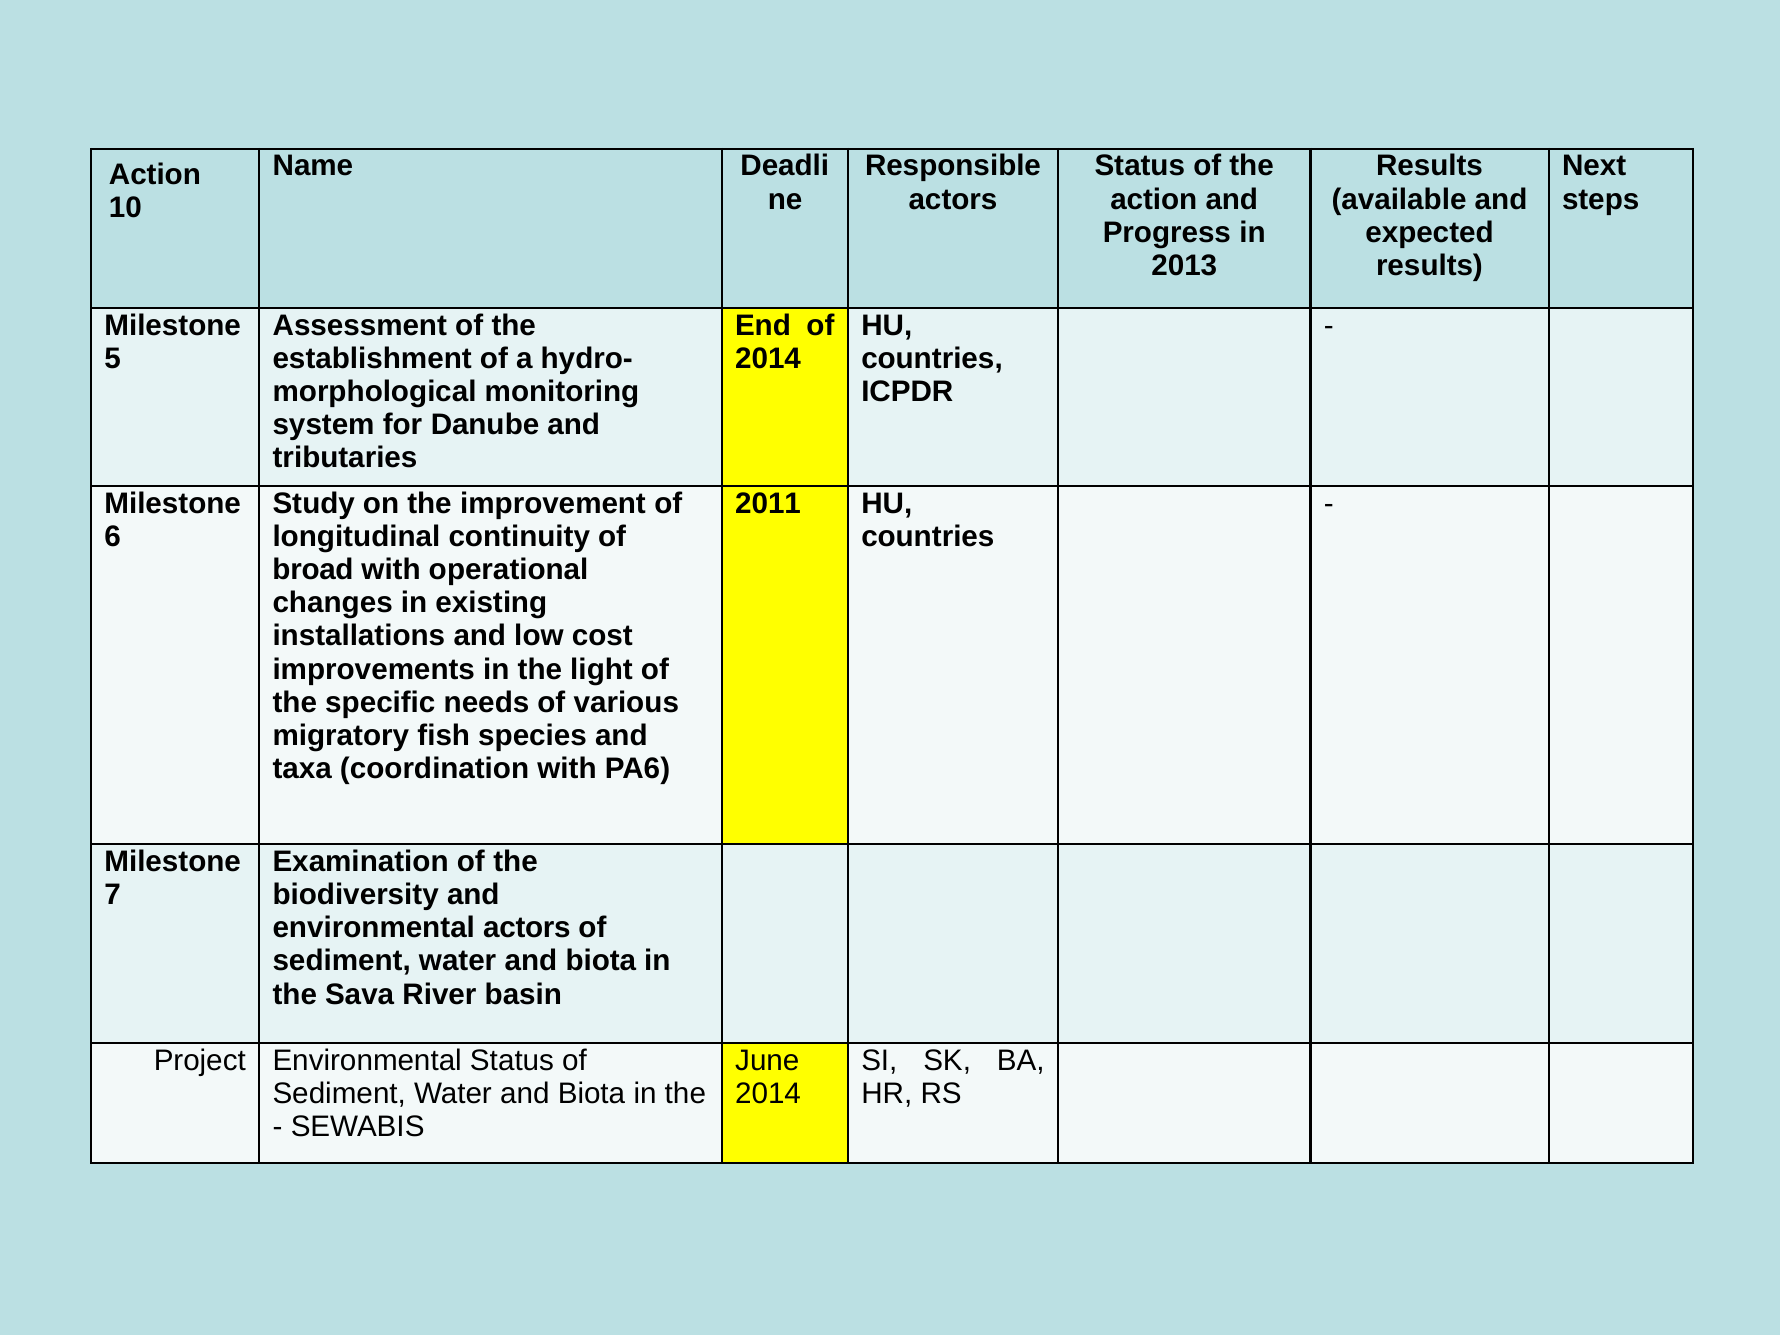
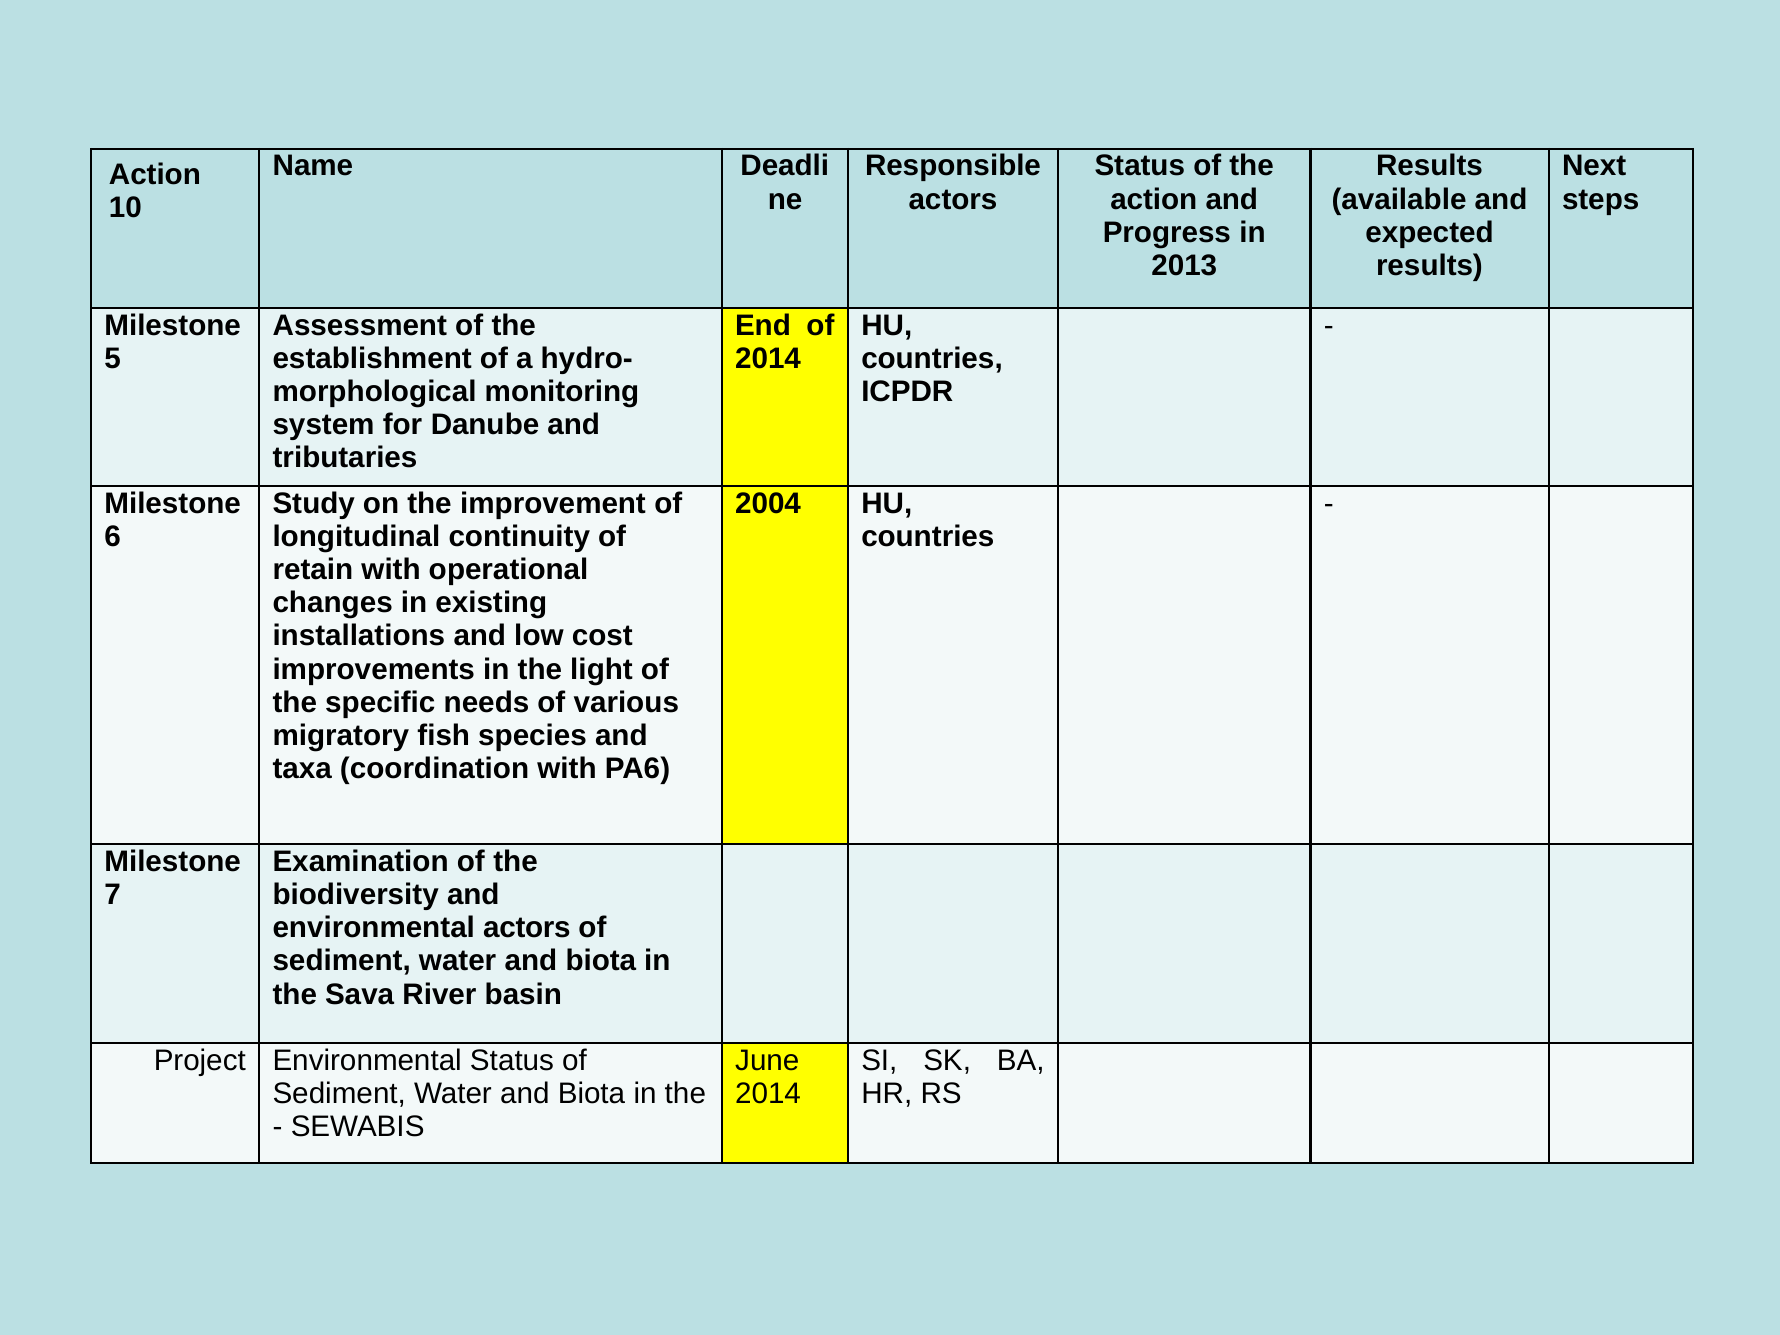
2011: 2011 -> 2004 (768, 503)
broad: broad -> retain (313, 570)
